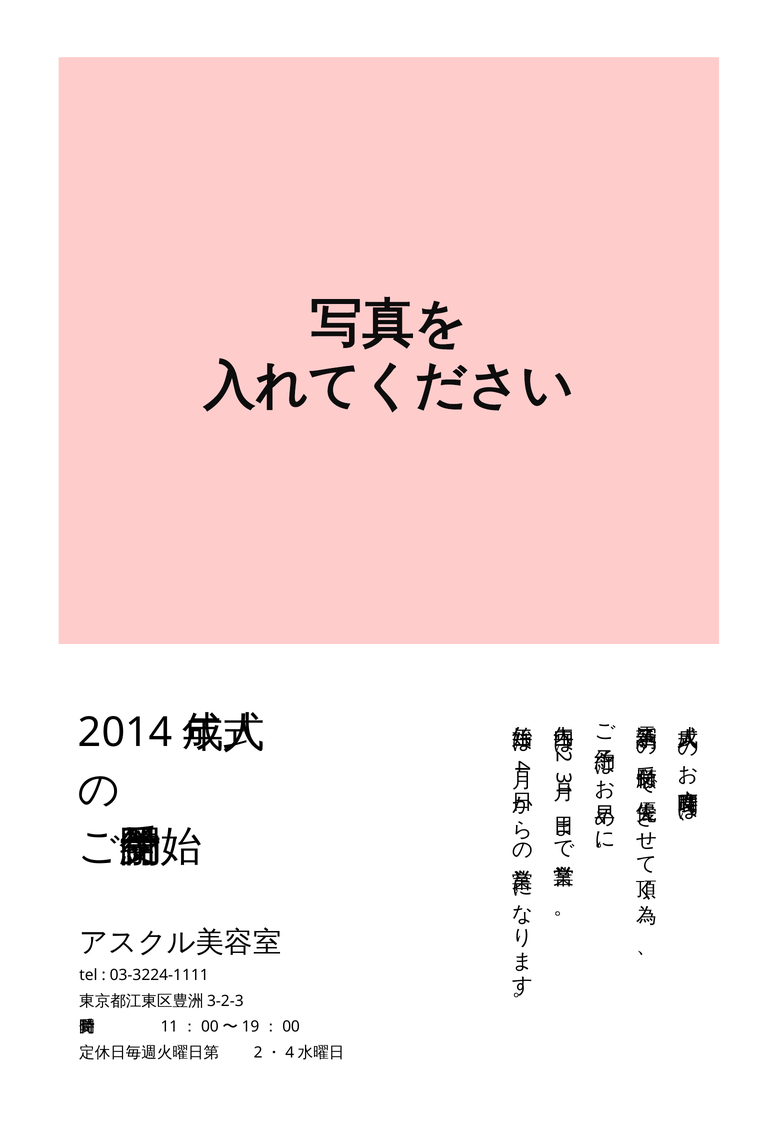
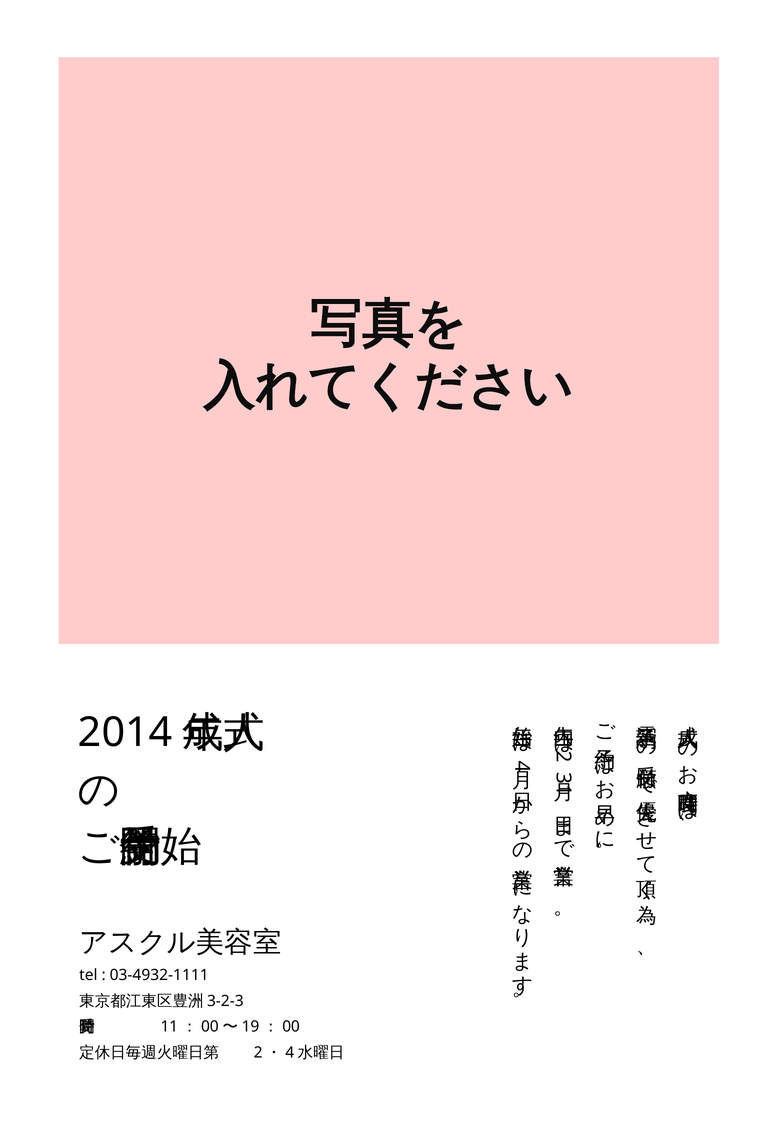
03-3224-1111: 03-3224-1111 -> 03-4932-1111 (159, 975)
